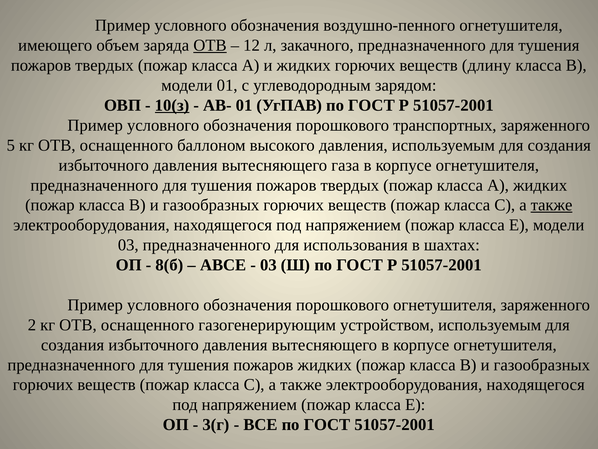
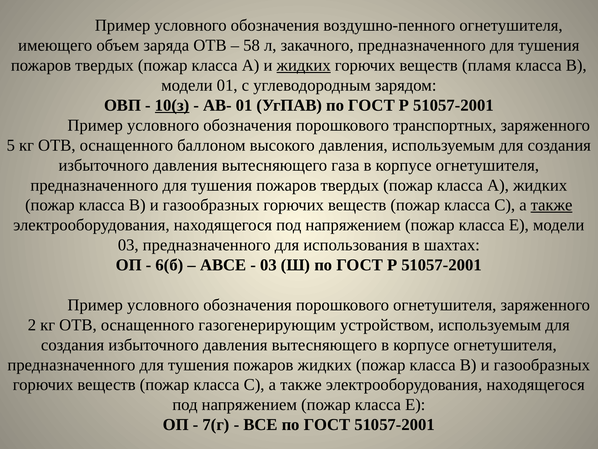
ОТВ underline: present -> none (210, 45)
12: 12 -> 58 (252, 45)
жидких underline: none -> present (304, 65)
длину: длину -> пламя (487, 65)
8(б: 8(б -> 6(б (170, 265)
3(г: 3(г -> 7(г (216, 424)
